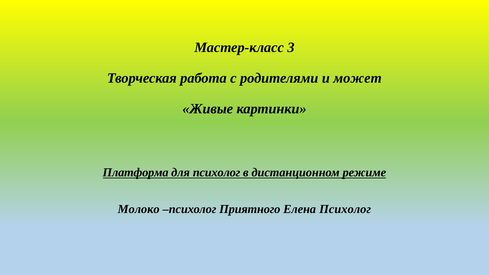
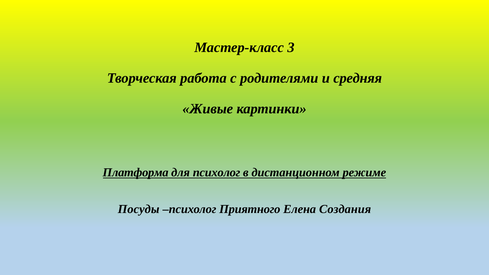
может: может -> средняя (358, 78)
Молоко: Молоко -> Посуды (139, 209)
Елена Психолог: Психолог -> Создания (345, 209)
